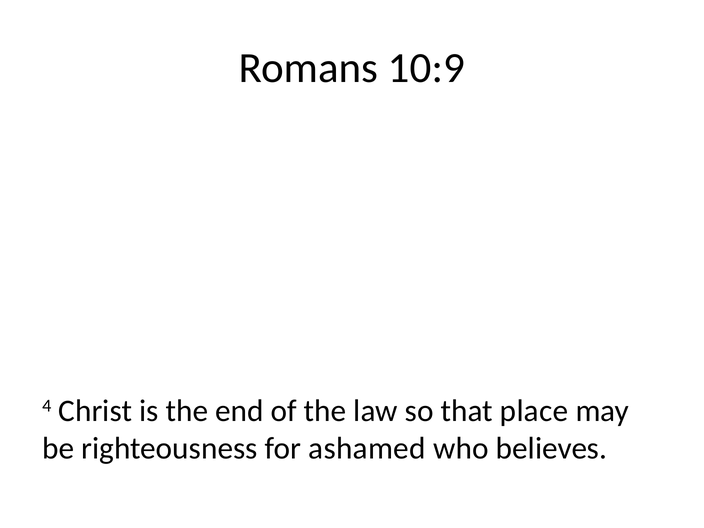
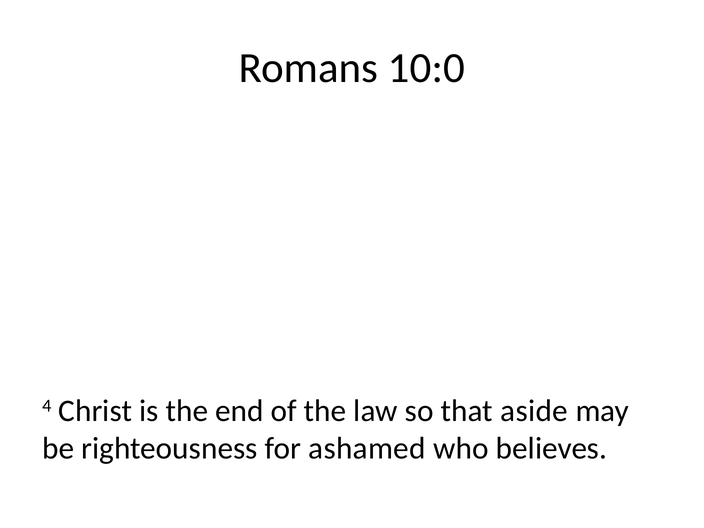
10:9: 10:9 -> 10:0 (426, 68)
place: place -> aside (534, 411)
